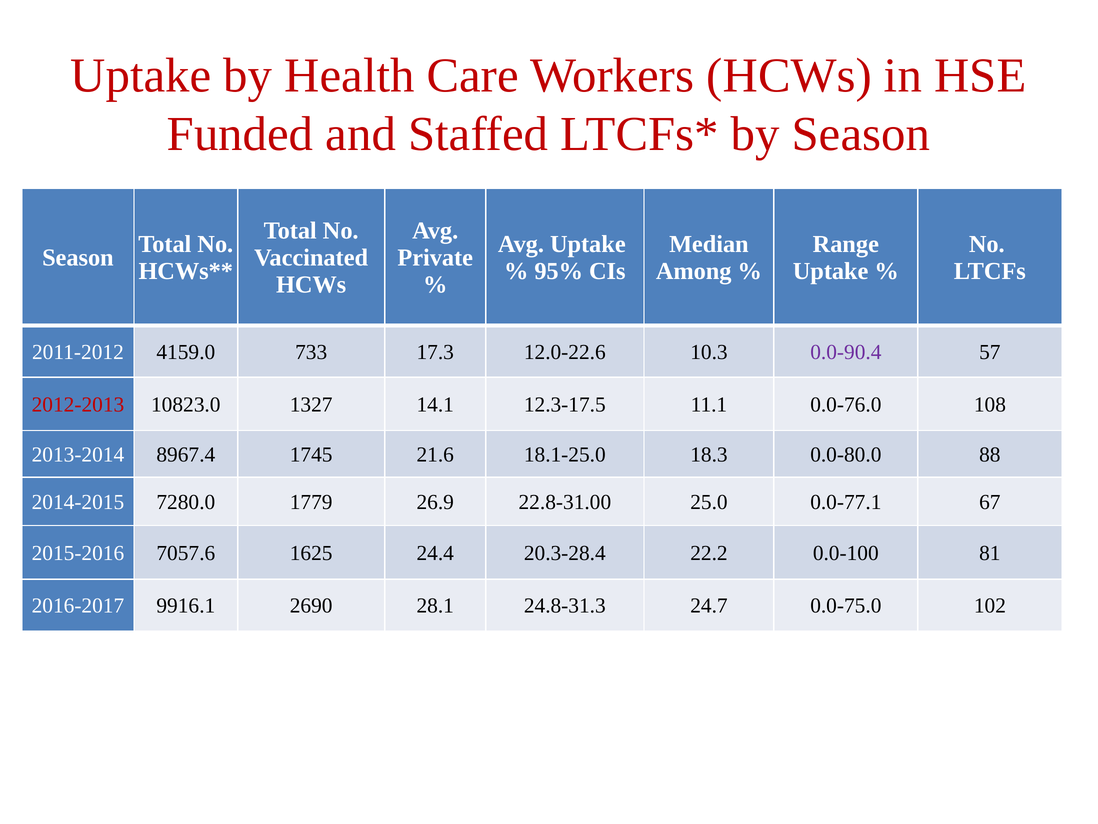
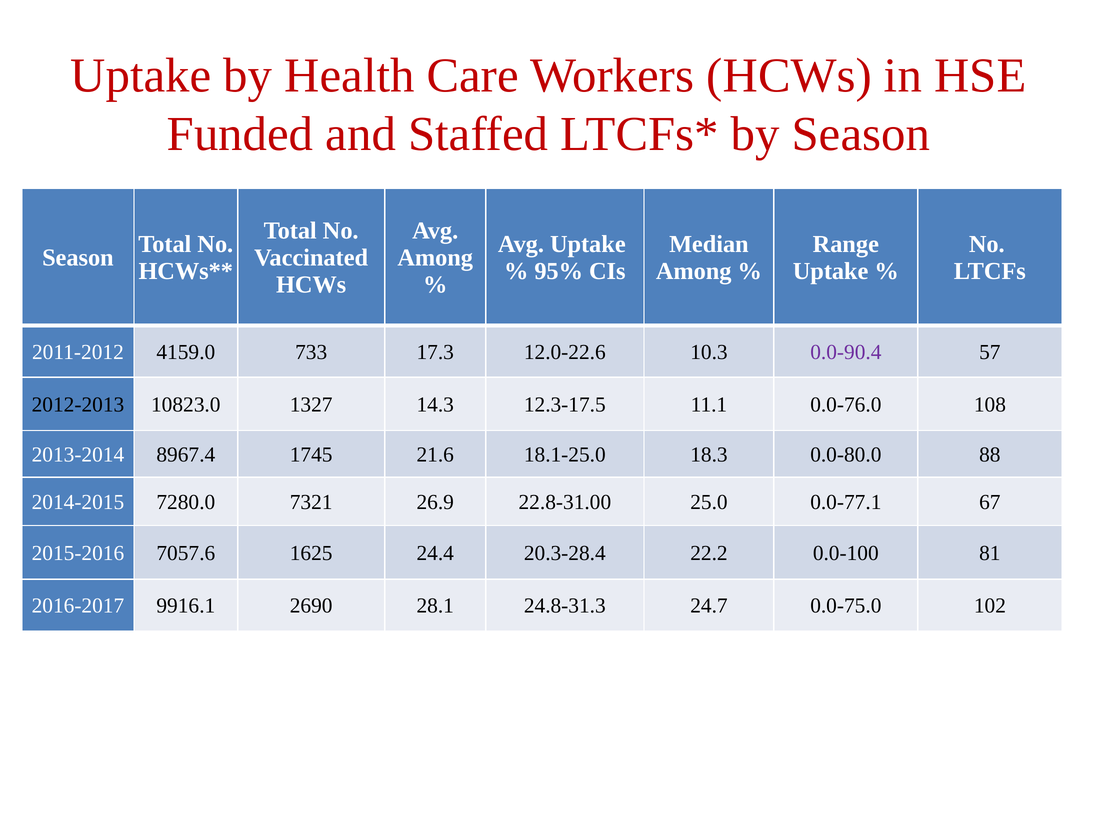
Private: Private -> Among (435, 257)
2012-2013 colour: red -> black (78, 404)
14.1: 14.1 -> 14.3 (435, 404)
1779: 1779 -> 7321 (311, 502)
